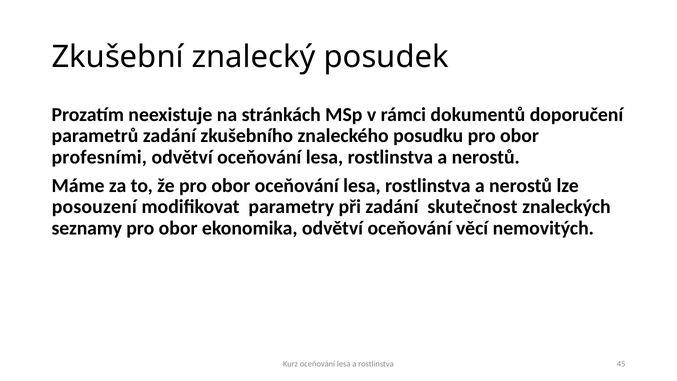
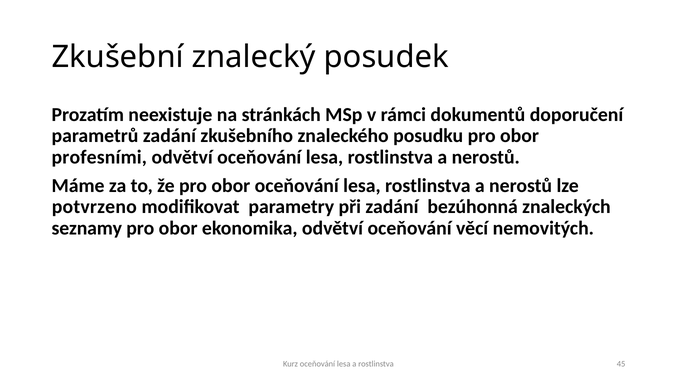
posouzení: posouzení -> potvrzeno (94, 207)
skutečnost: skutečnost -> bezúhonná (473, 207)
